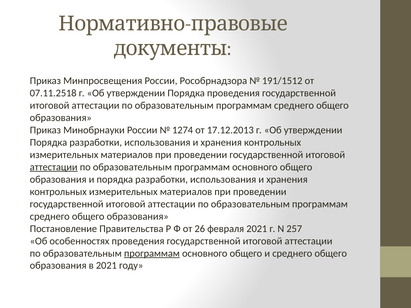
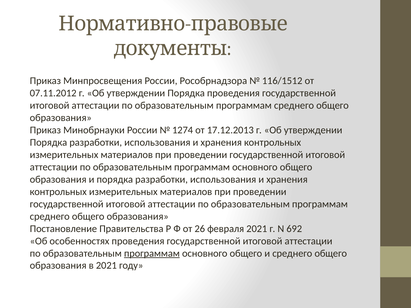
191/1512: 191/1512 -> 116/1512 (282, 81)
07.11.2518: 07.11.2518 -> 07.11.2012 (53, 93)
аттестации underline: present -> none (54, 167)
257: 257 -> 692 (294, 229)
